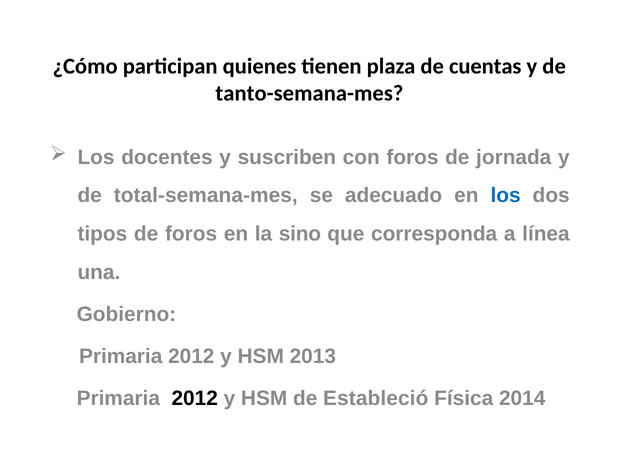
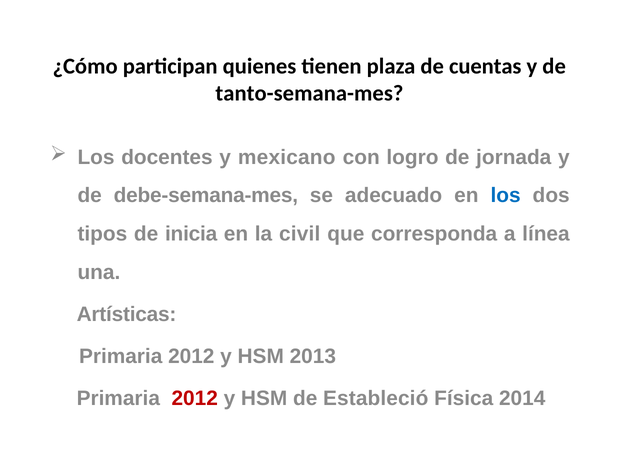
suscriben: suscriben -> mexicano (287, 157)
con foros: foros -> logro (412, 157)
total-semana-mes: total-semana-mes -> debe-semana-mes (206, 196)
de foros: foros -> inicia (191, 234)
sino: sino -> civil (300, 234)
Gobierno: Gobierno -> Artísticas (127, 314)
2012 colour: black -> red (195, 398)
